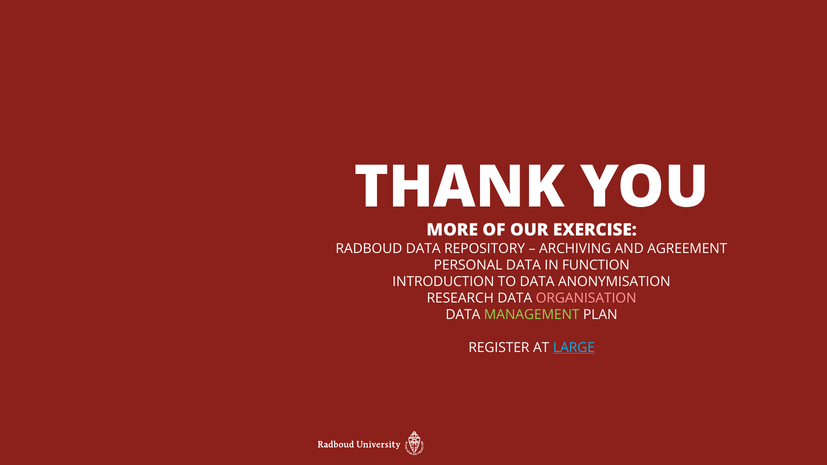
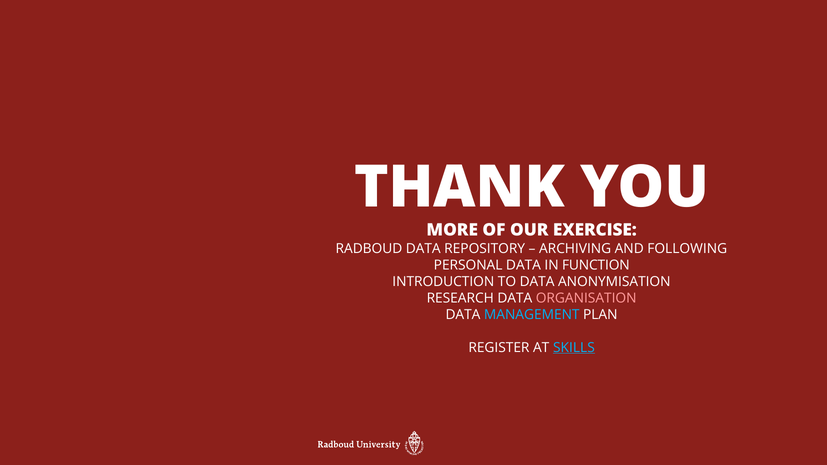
AGREEMENT: AGREEMENT -> FOLLOWING (687, 249)
MANAGEMENT colour: light green -> light blue (532, 315)
LARGE: LARGE -> SKILLS (574, 348)
